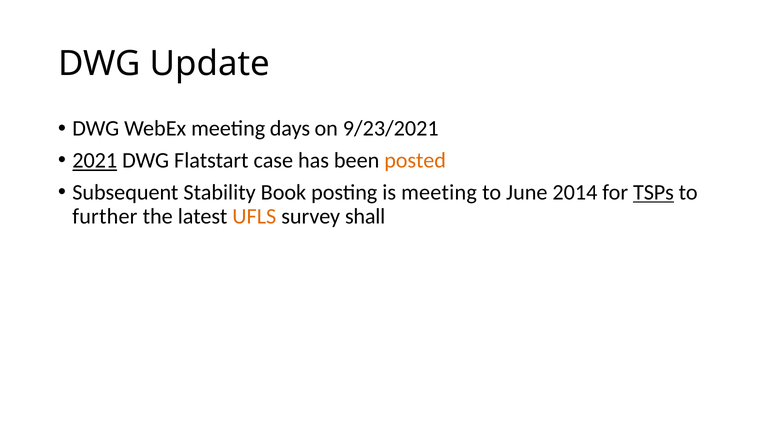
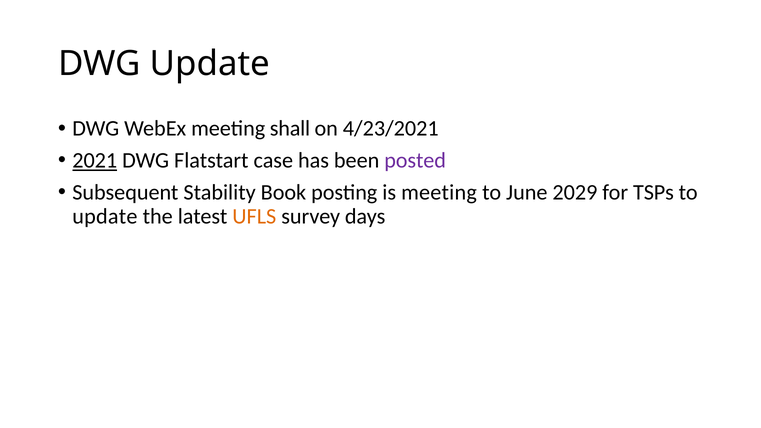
days: days -> shall (290, 129)
9/23/2021: 9/23/2021 -> 4/23/2021 (391, 129)
posted colour: orange -> purple (415, 161)
2014: 2014 -> 2029 (575, 192)
TSPs underline: present -> none (653, 192)
further: further -> update (105, 216)
shall: shall -> days (365, 216)
